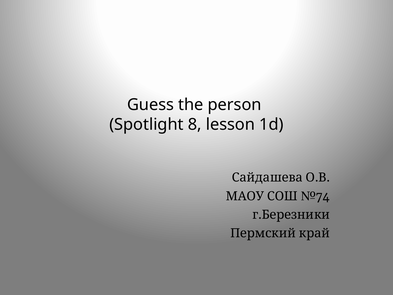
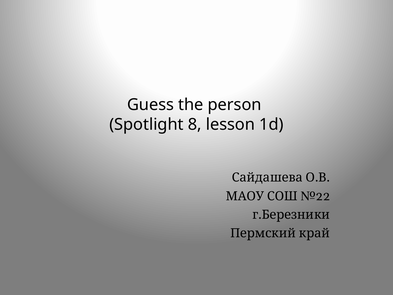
№74: №74 -> №22 (315, 196)
